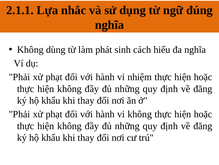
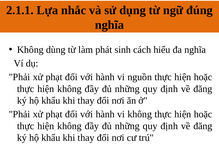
nhiệm: nhiệm -> nguồn (140, 77)
